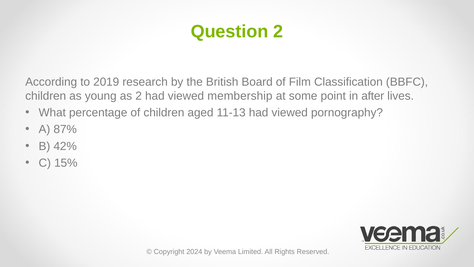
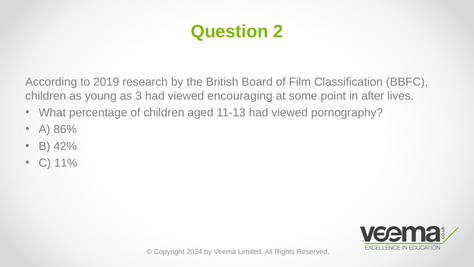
as 2: 2 -> 3 (139, 96)
membership: membership -> encouraging (240, 96)
87%: 87% -> 86% (65, 129)
15%: 15% -> 11% (66, 163)
